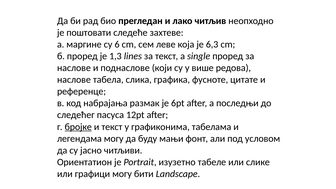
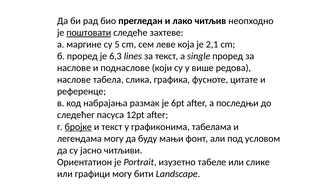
поштовати underline: none -> present (89, 33)
6: 6 -> 5 (117, 44)
6,3: 6,3 -> 2,1 (212, 44)
1,3: 1,3 -> 6,3 (115, 56)
